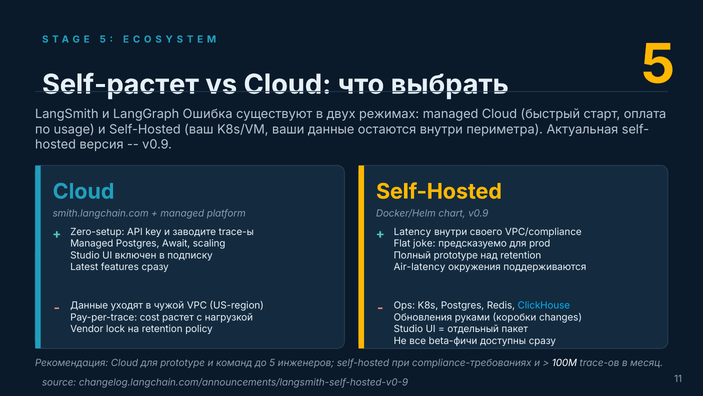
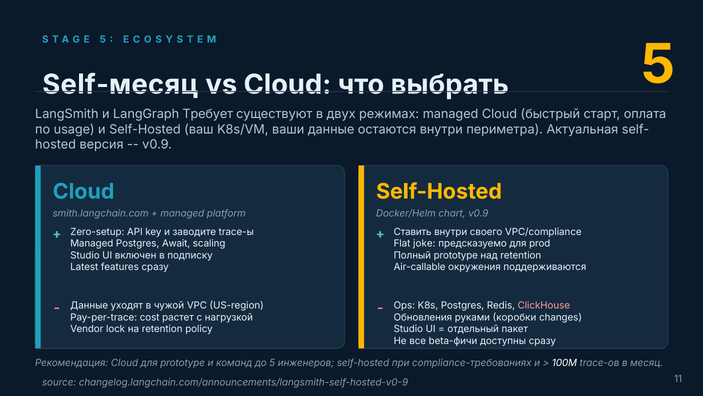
Self-растет: Self-растет -> Self-месяц (120, 84)
Ошибка: Ошибка -> Требует (208, 114)
Latency: Latency -> Ставить (413, 231)
Air-latency: Air-latency -> Air-callable (420, 267)
ClickHouse colour: light blue -> pink (544, 305)
